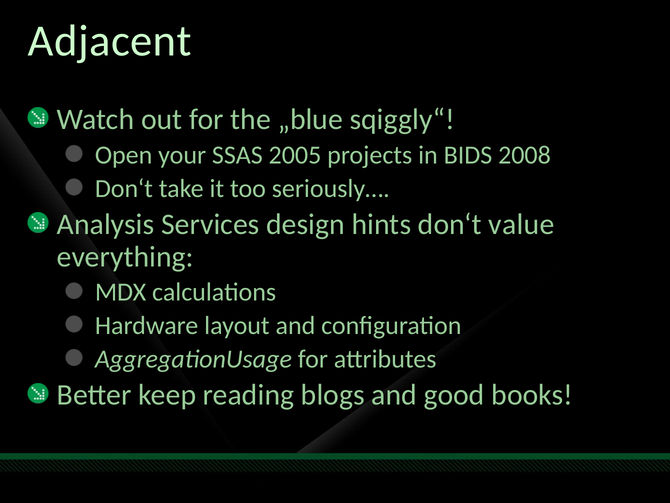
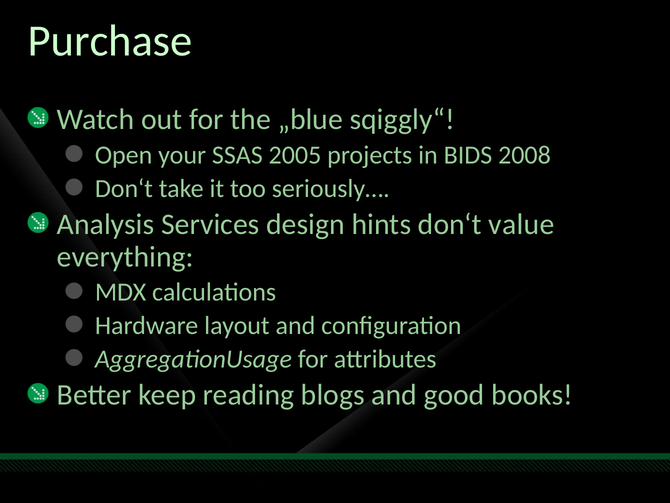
Adjacent: Adjacent -> Purchase (110, 41)
